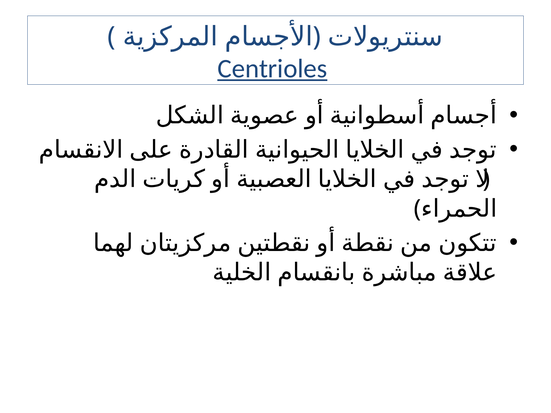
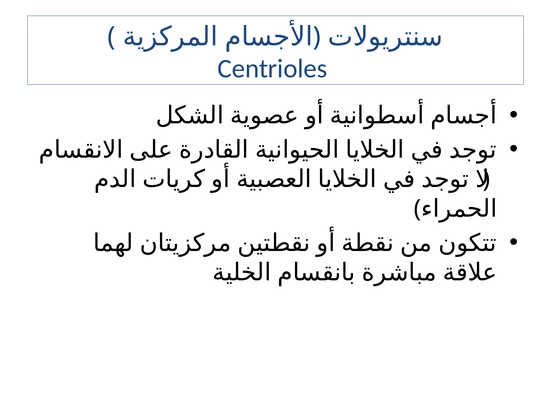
Centrioles underline: present -> none (272, 69)
